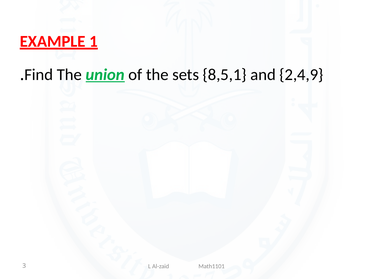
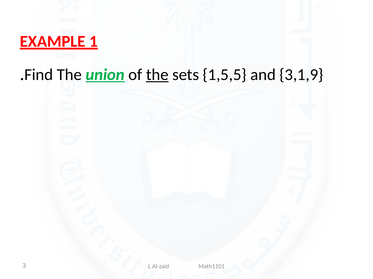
the underline: none -> present (157, 75)
8,5,1: 8,5,1 -> 1,5,5 (225, 75)
2,4,9: 2,4,9 -> 3,1,9 (301, 75)
